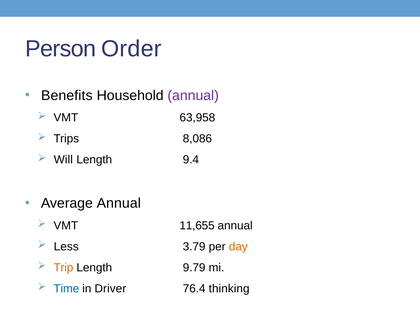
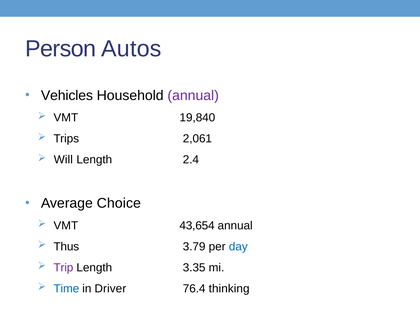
Order: Order -> Autos (131, 49)
Benefits: Benefits -> Vehicles (67, 95)
63,958: 63,958 -> 19,840 (197, 118)
8,086: 8,086 -> 2,061 (197, 139)
9.4: 9.4 -> 2.4 (191, 160)
Average Annual: Annual -> Choice (119, 203)
11,655: 11,655 -> 43,654 (197, 226)
Less: Less -> Thus (66, 247)
day colour: orange -> blue (238, 247)
Trip colour: orange -> purple (63, 268)
9.79: 9.79 -> 3.35 (194, 268)
